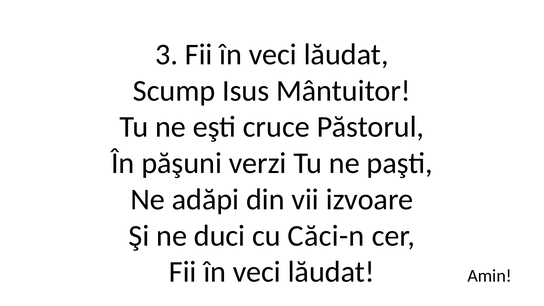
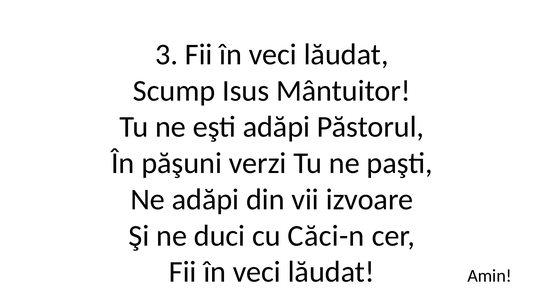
eşti cruce: cruce -> adăpi (276, 127)
